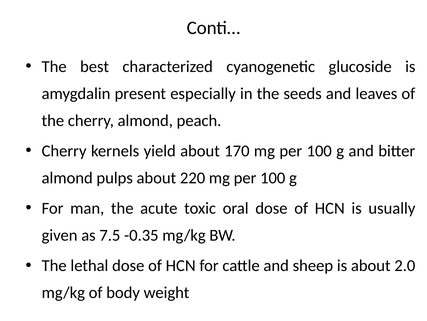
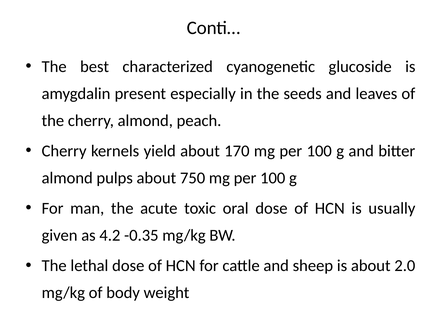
220: 220 -> 750 (193, 178)
7.5: 7.5 -> 4.2 (110, 235)
